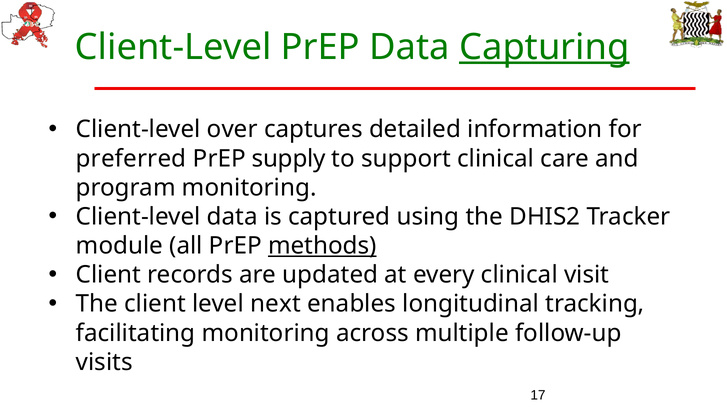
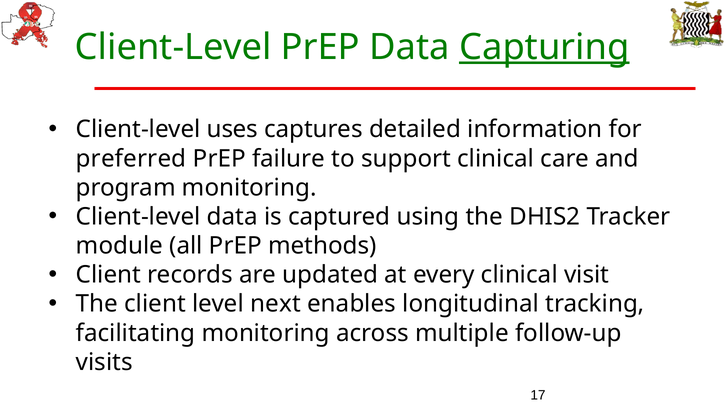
over: over -> uses (232, 129)
supply: supply -> failure (289, 158)
methods underline: present -> none (322, 246)
